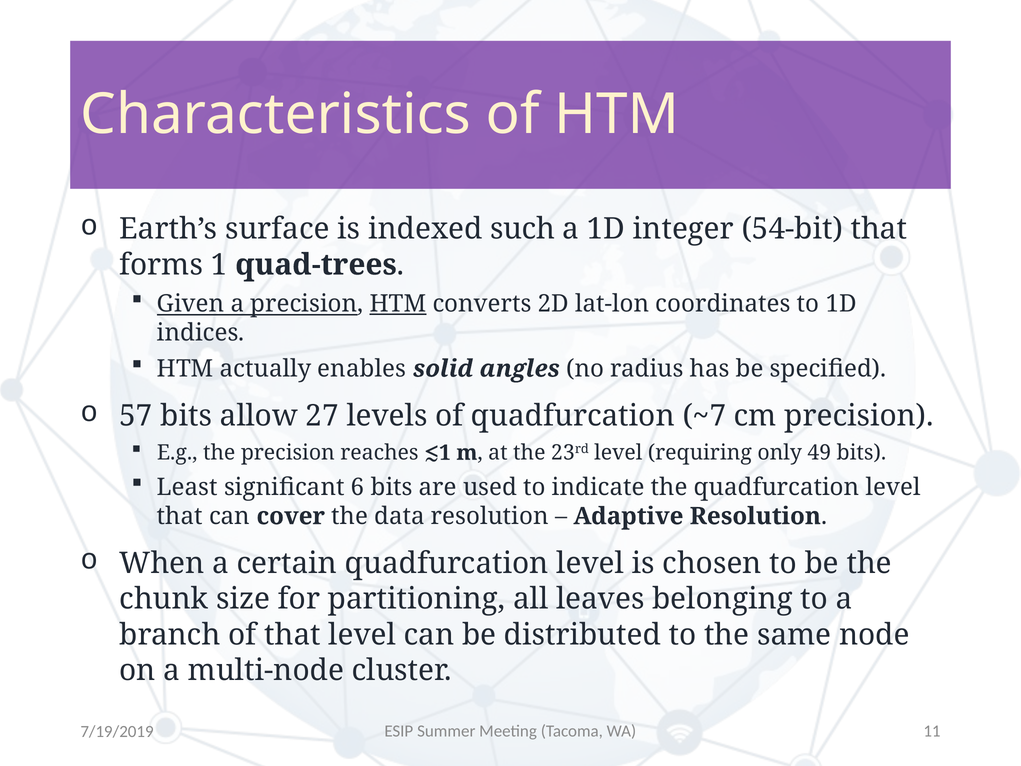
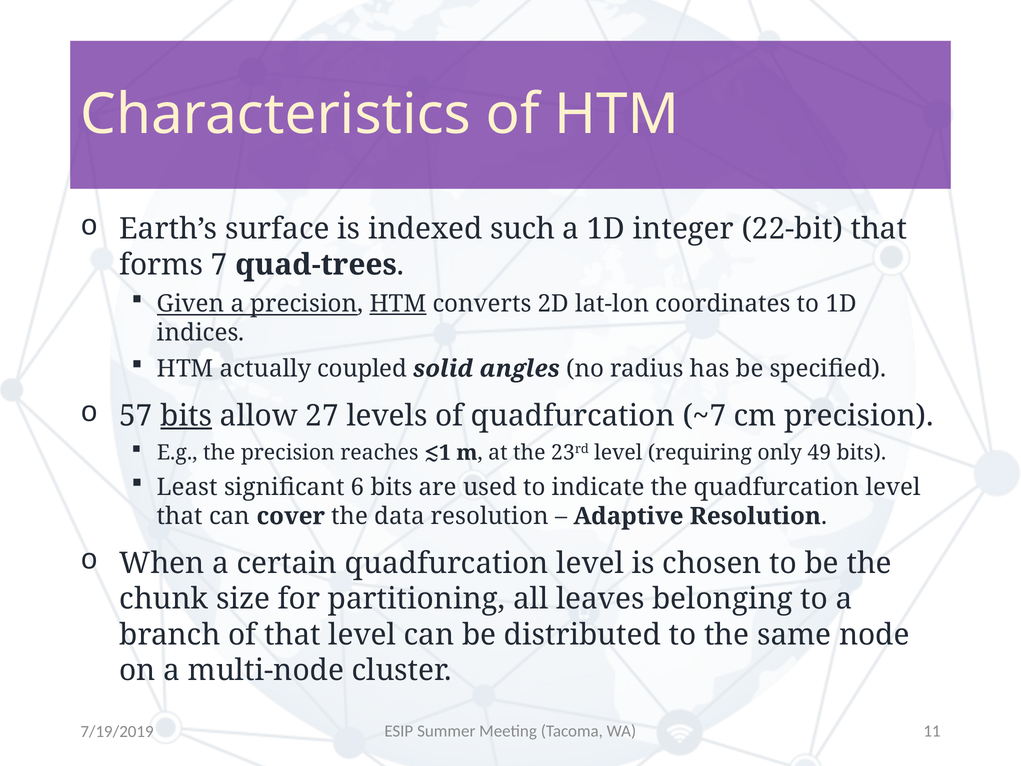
54-bit: 54-bit -> 22-bit (792, 229)
forms 1: 1 -> 7 (219, 265)
enables: enables -> coupled (362, 369)
bits underline: none -> present (186, 416)
